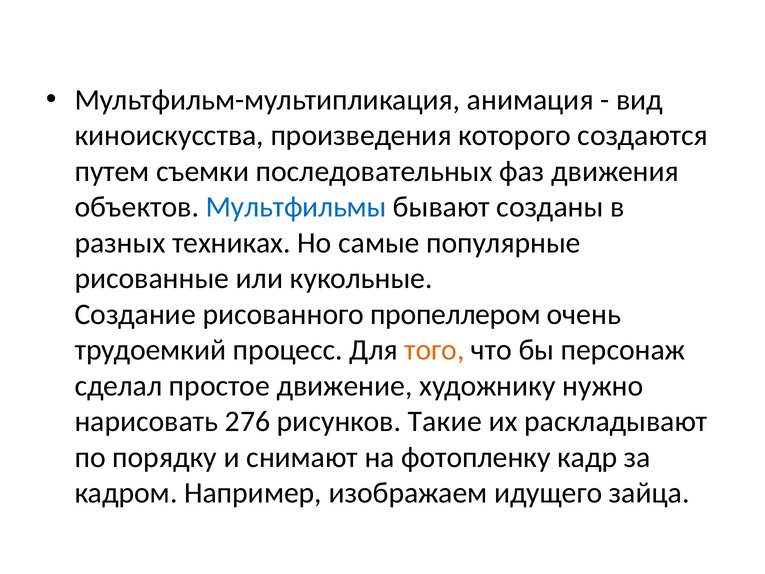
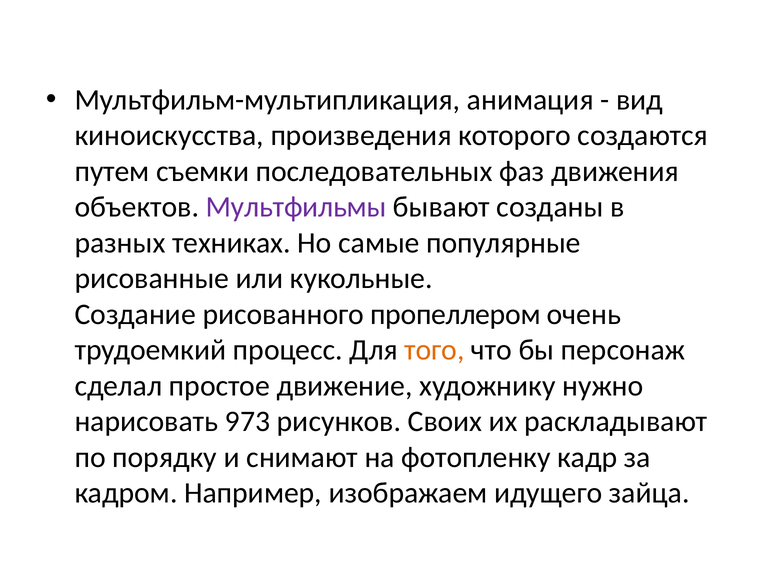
Мультфильмы colour: blue -> purple (296, 207)
276: 276 -> 973 (248, 421)
Такие: Такие -> Своих (445, 421)
